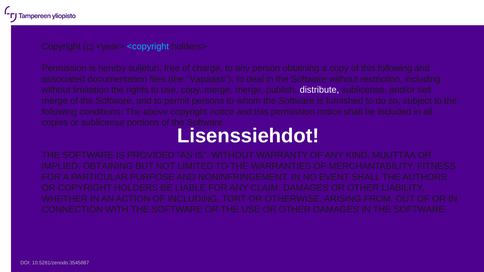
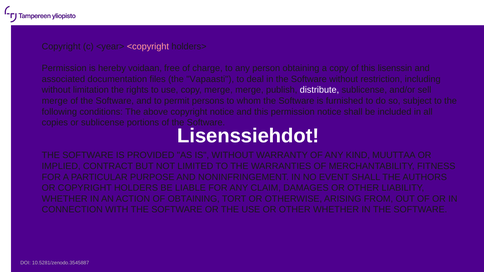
<copyright colour: light blue -> pink (148, 47)
suljetun: suljetun -> voidaan (145, 68)
this following: following -> lisenssin (395, 68)
IMPLIED OBTAINING: OBTAINING -> CONTRACT (108, 166)
OF INCLUDING: INCLUDING -> OBTAINING (194, 199)
OTHER DAMAGES: DAMAGES -> WHETHER (336, 210)
